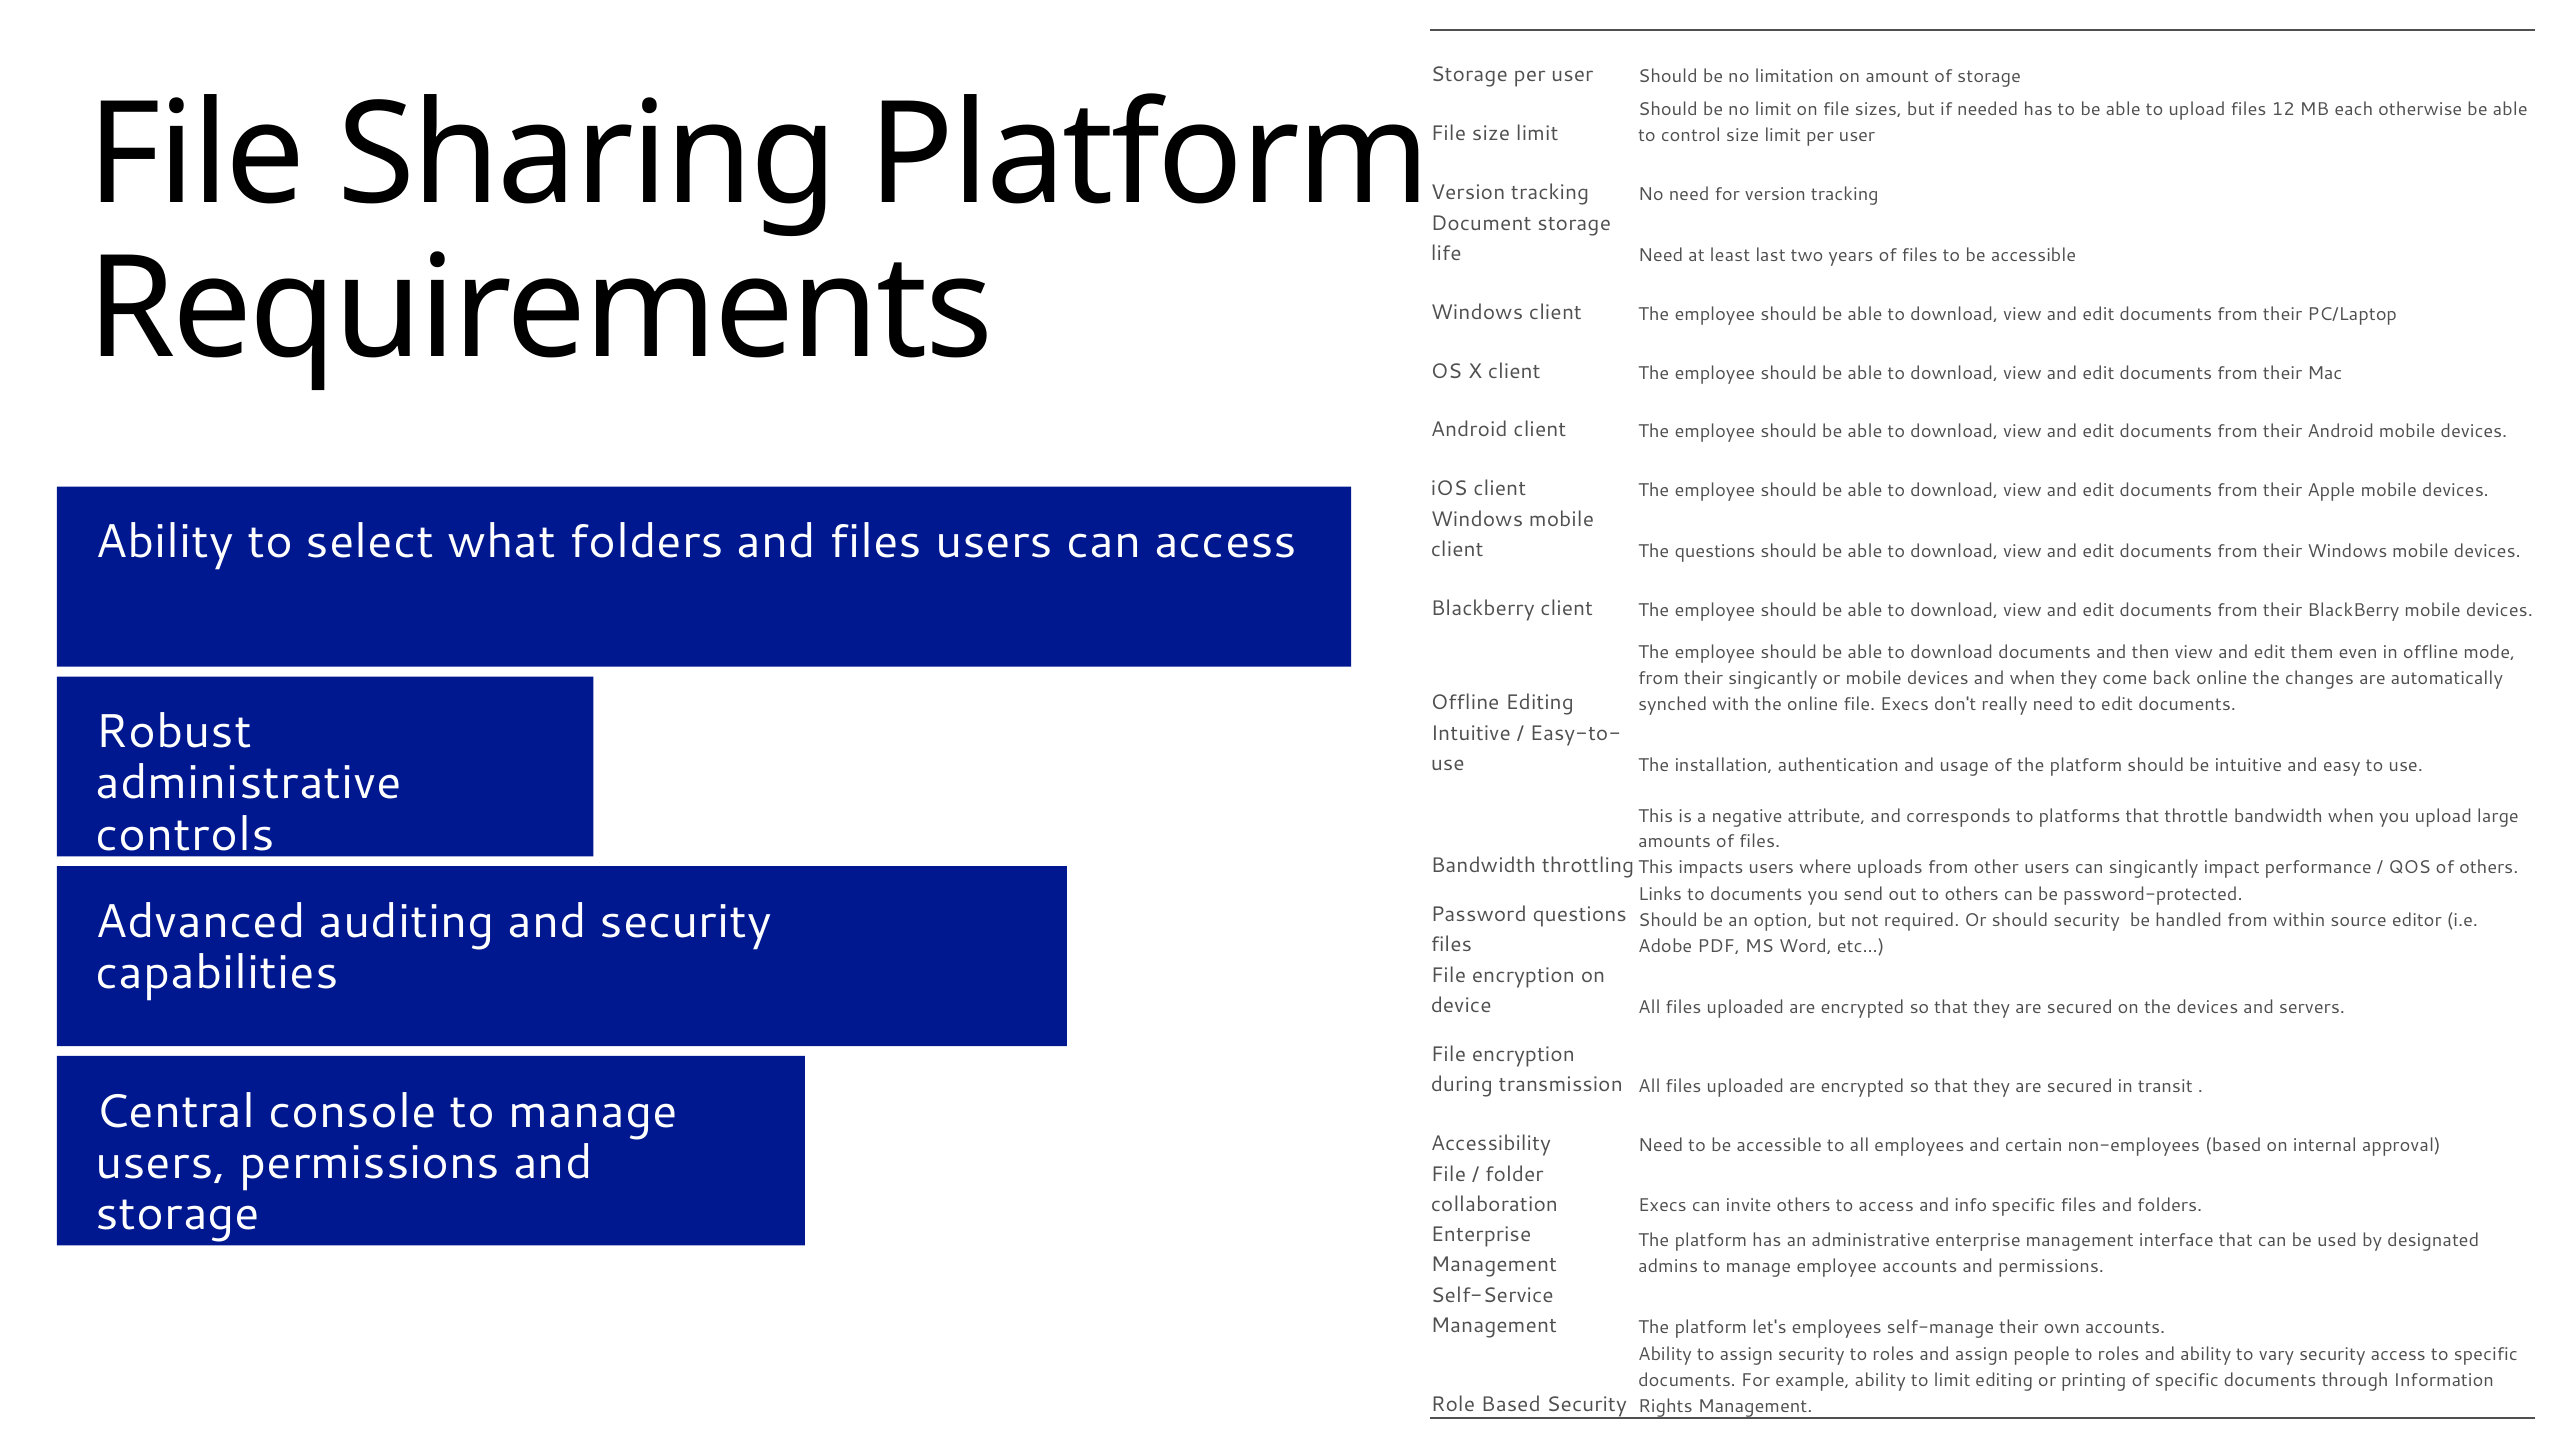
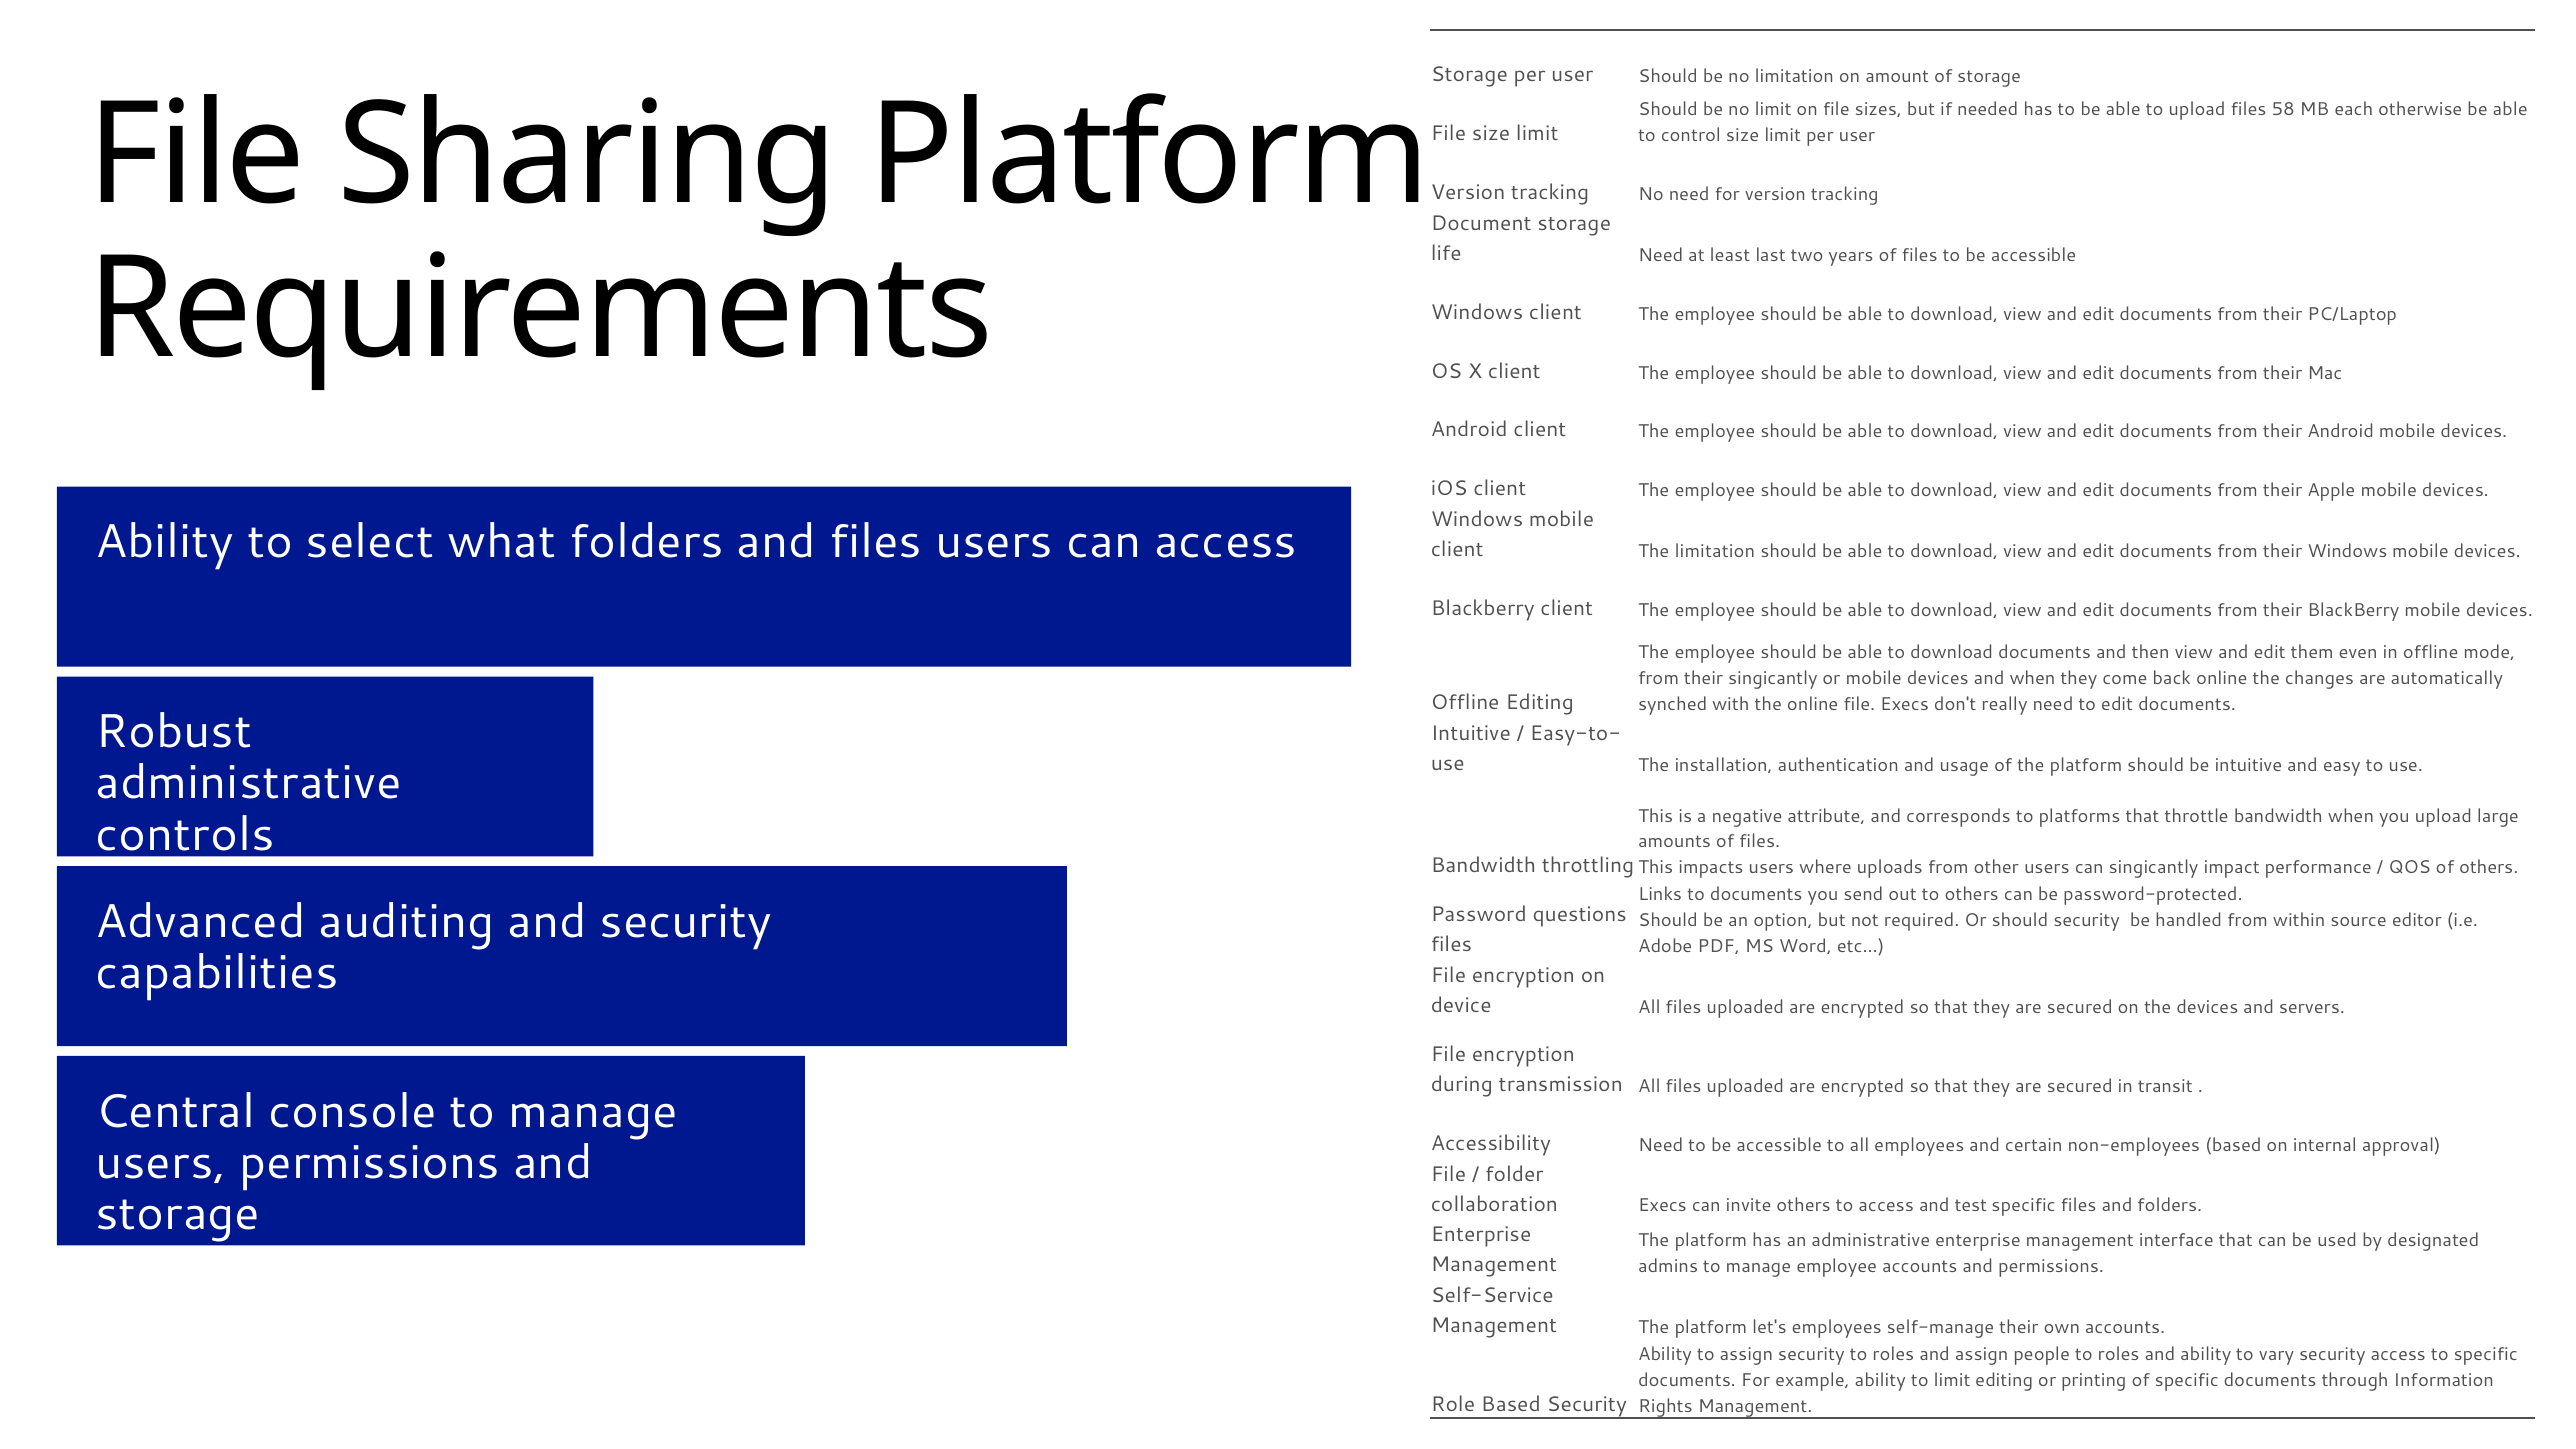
12: 12 -> 58 (2283, 110)
The questions: questions -> limitation (1715, 551)
info: info -> test (1971, 1206)
